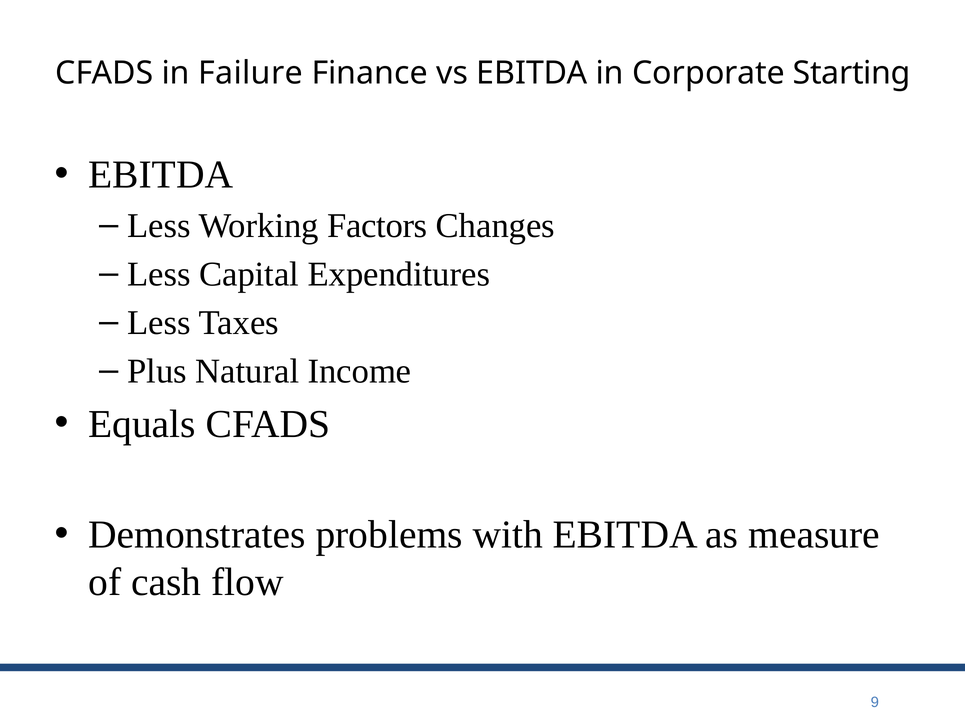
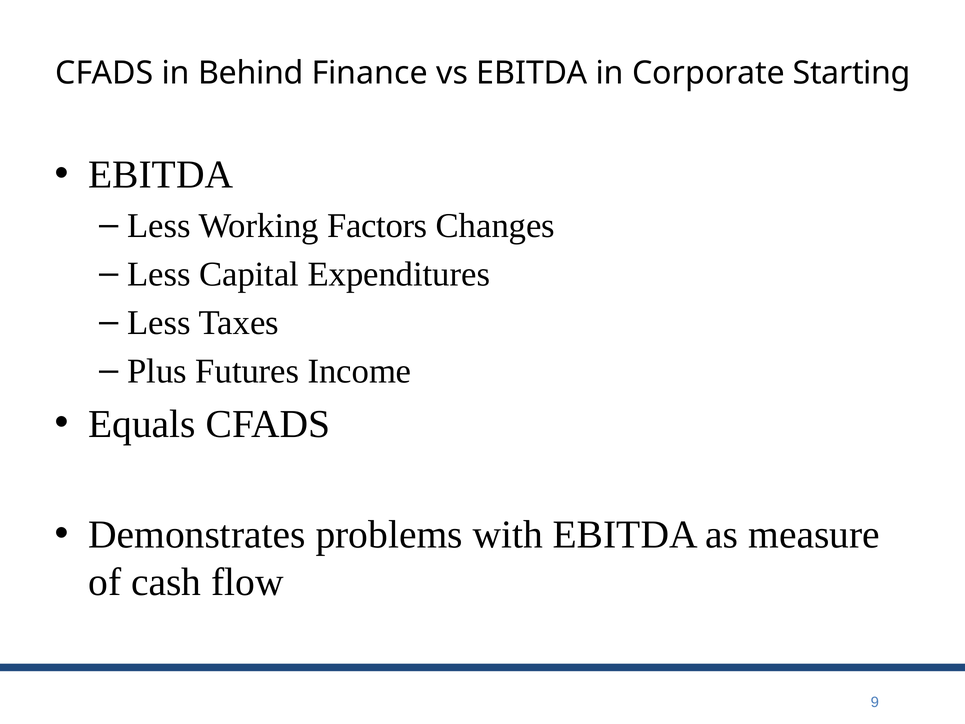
Failure: Failure -> Behind (251, 73)
Natural: Natural -> Futures (247, 371)
